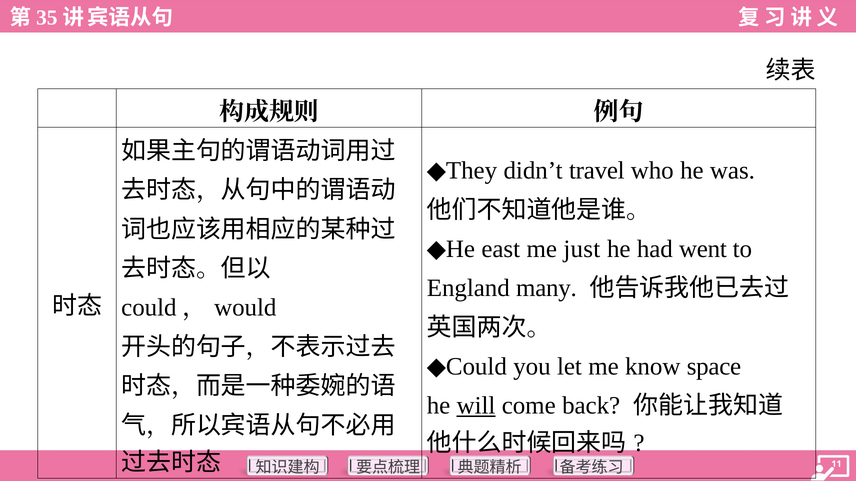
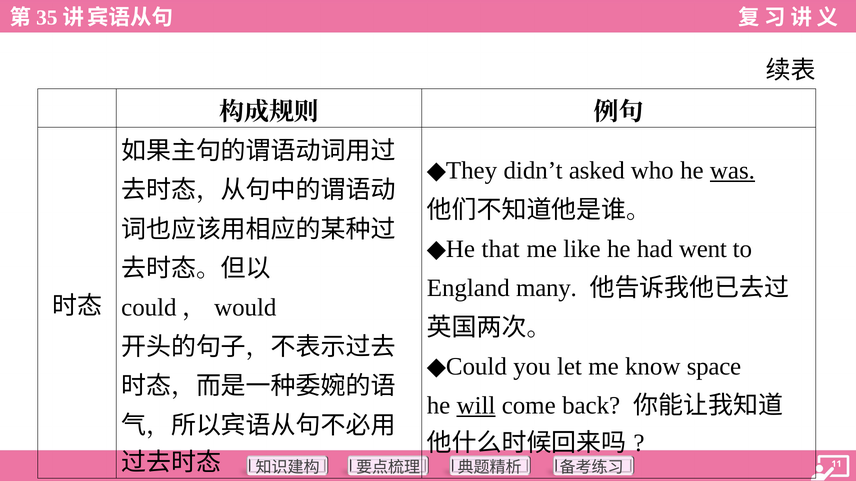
travel: travel -> asked (597, 171)
was underline: none -> present (732, 171)
east: east -> that (501, 249)
just: just -> like (582, 249)
